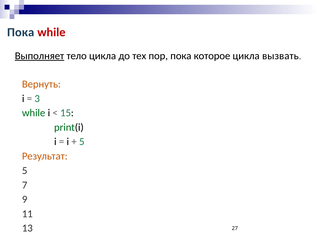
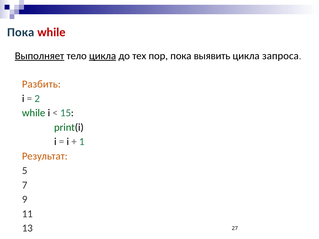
цикла underline: none -> present (103, 56)
которое: которое -> выявить (212, 56)
вызвать: вызвать -> запроса (280, 56)
Вернуть: Вернуть -> Разбить (41, 84)
3: 3 -> 2 (37, 99)
5: 5 -> 1 (82, 142)
